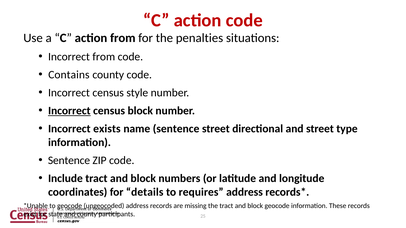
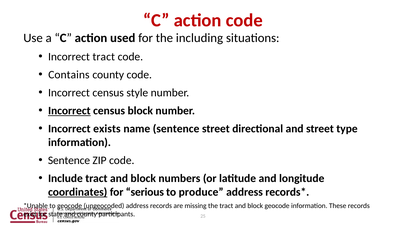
action from: from -> used (123, 38)
penalties: penalties -> including (199, 38)
Incorrect from: from -> tract (104, 57)
coordinates underline: none -> present (78, 192)
details: details -> serious (145, 192)
requires: requires -> produce (201, 192)
